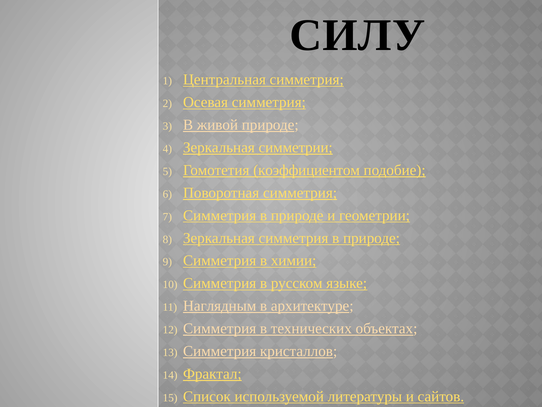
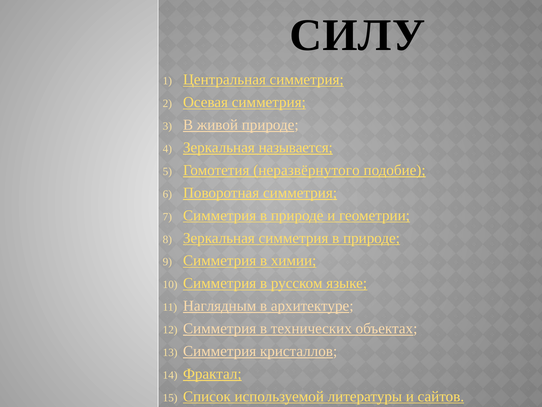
симметрии: симметрии -> называется (296, 147)
коэффициентом: коэффициентом -> неразвёрнутого (306, 170)
